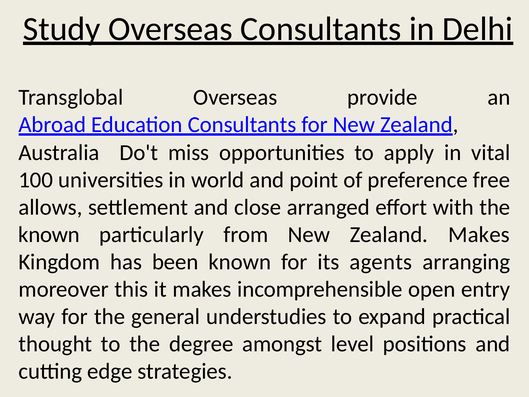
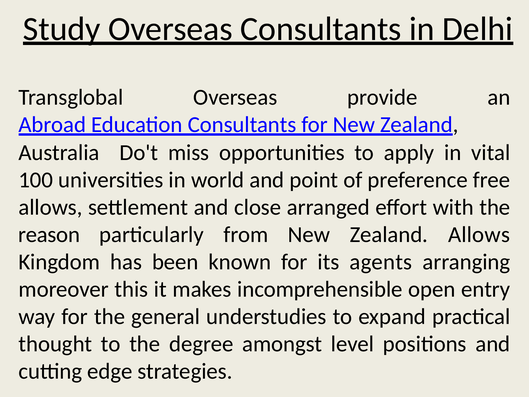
known: known -> reason (49, 234)
Zealand Makes: Makes -> Allows (479, 234)
